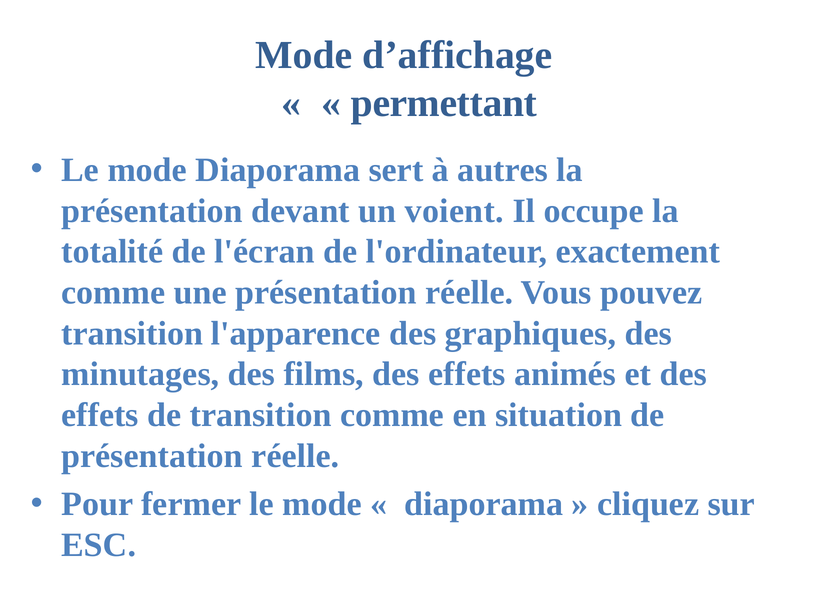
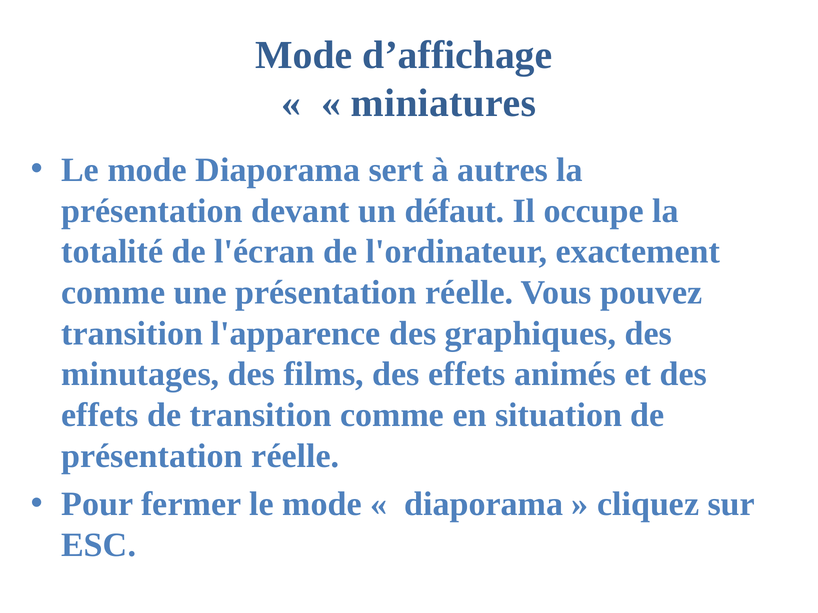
permettant: permettant -> miniatures (444, 103)
voient: voient -> défaut (455, 211)
